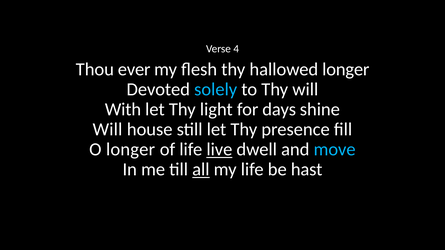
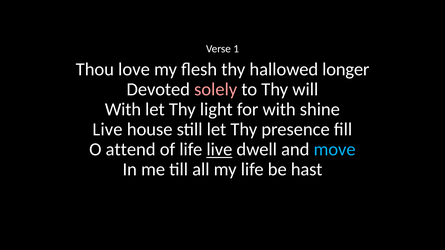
4: 4 -> 1 (236, 49)
ever: ever -> love (134, 70)
solely colour: light blue -> pink (216, 90)
for days: days -> with (279, 110)
Will: Will -> Live (108, 130)
O longer: longer -> attend (131, 150)
all underline: present -> none (201, 170)
